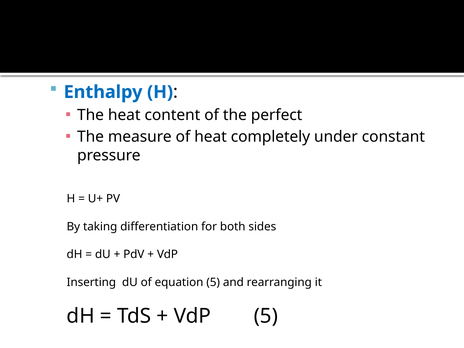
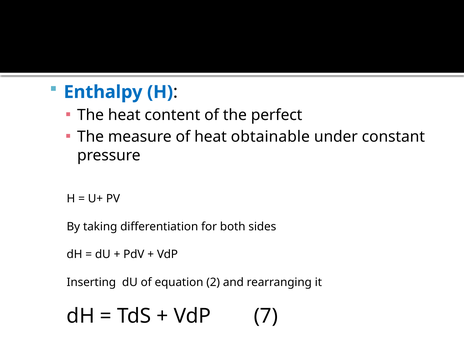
completely: completely -> obtainable (270, 137)
equation 5: 5 -> 2 (213, 282)
VdP 5: 5 -> 7 (266, 316)
